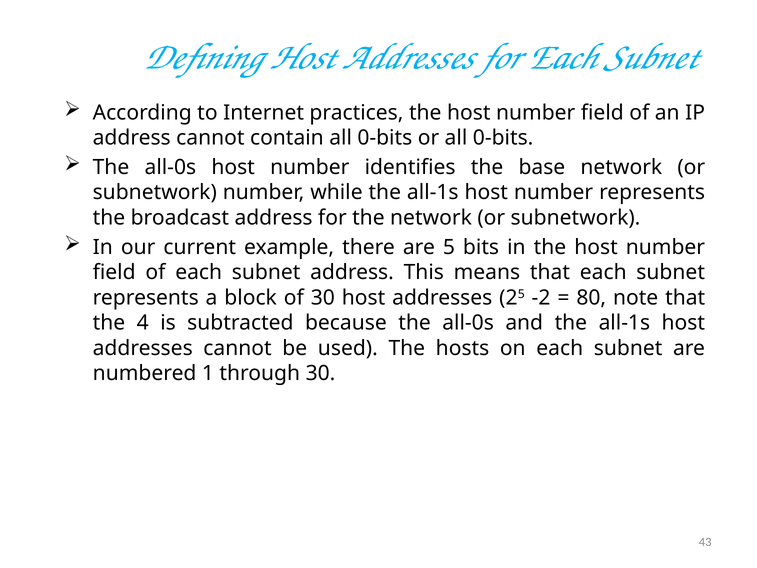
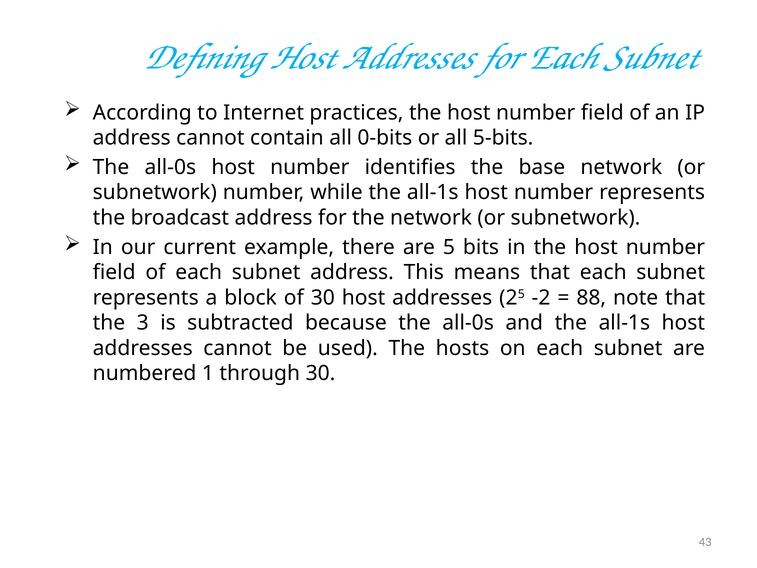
or all 0-bits: 0-bits -> 5-bits (503, 138)
80: 80 -> 88 (591, 298)
4: 4 -> 3 (143, 323)
